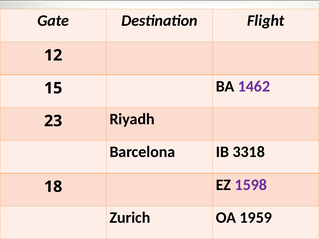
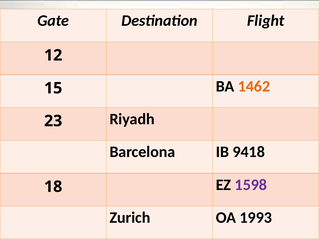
1462 colour: purple -> orange (254, 86)
3318: 3318 -> 9418 (249, 152)
1959: 1959 -> 1993 (256, 218)
